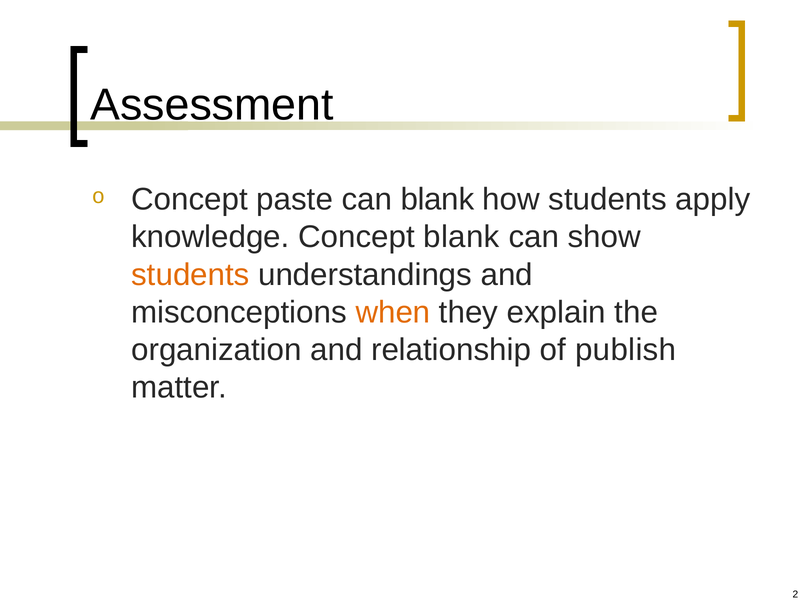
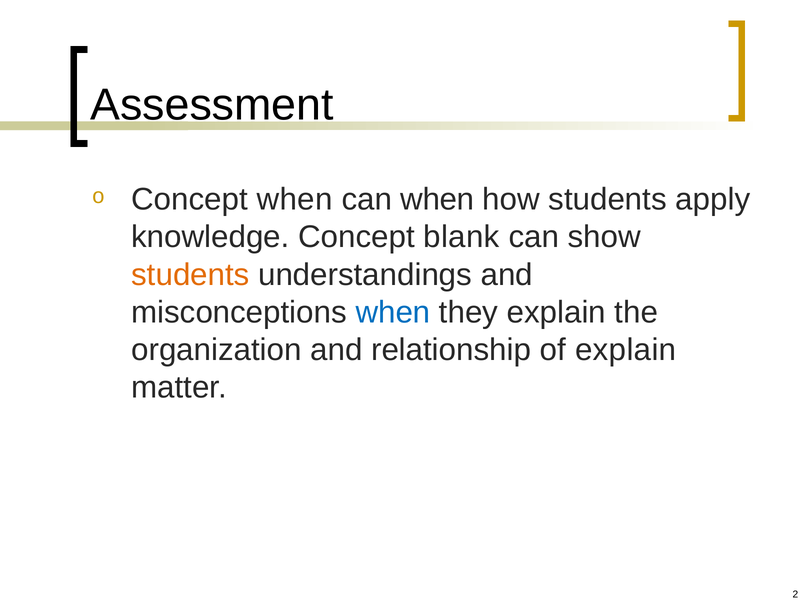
Concept paste: paste -> when (295, 200)
can blank: blank -> when (437, 200)
when colour: orange -> blue (393, 313)
of publish: publish -> explain (626, 350)
